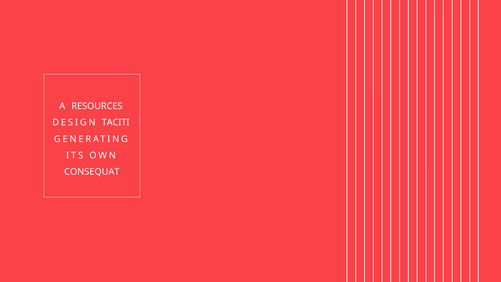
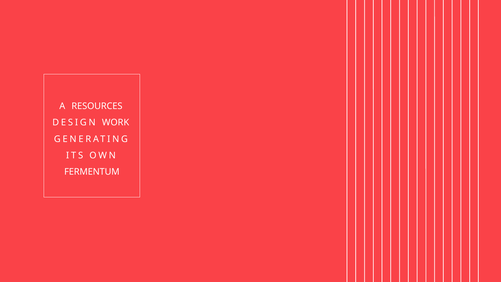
TACITI: TACITI -> WORK (116, 123)
CONSEQUAT: CONSEQUAT -> FERMENTUM (92, 172)
